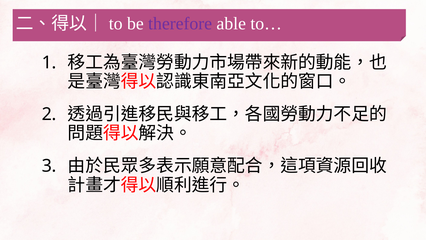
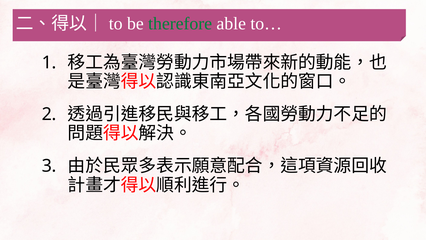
therefore colour: purple -> green (180, 23)
